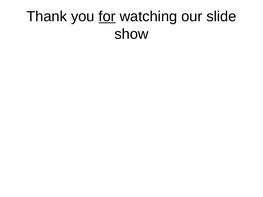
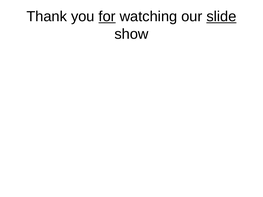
slide underline: none -> present (221, 17)
